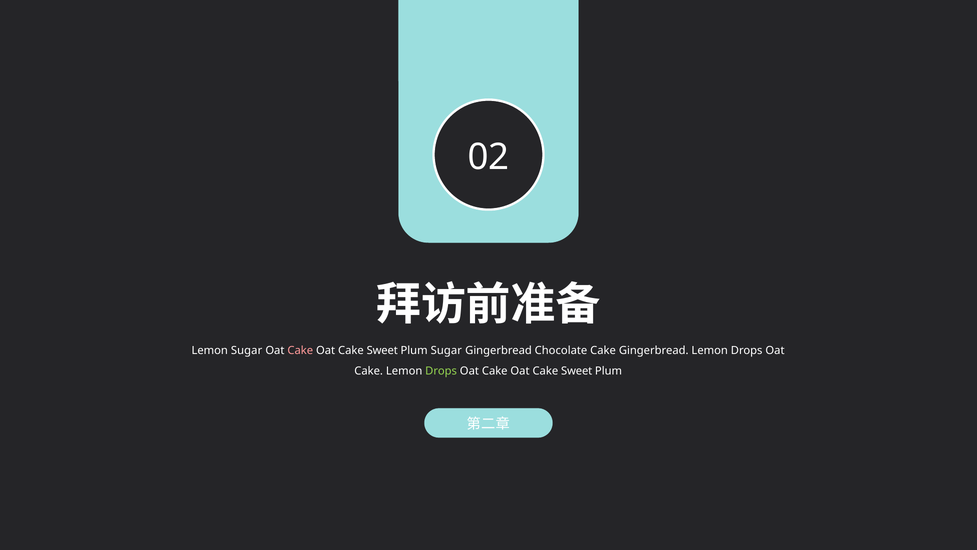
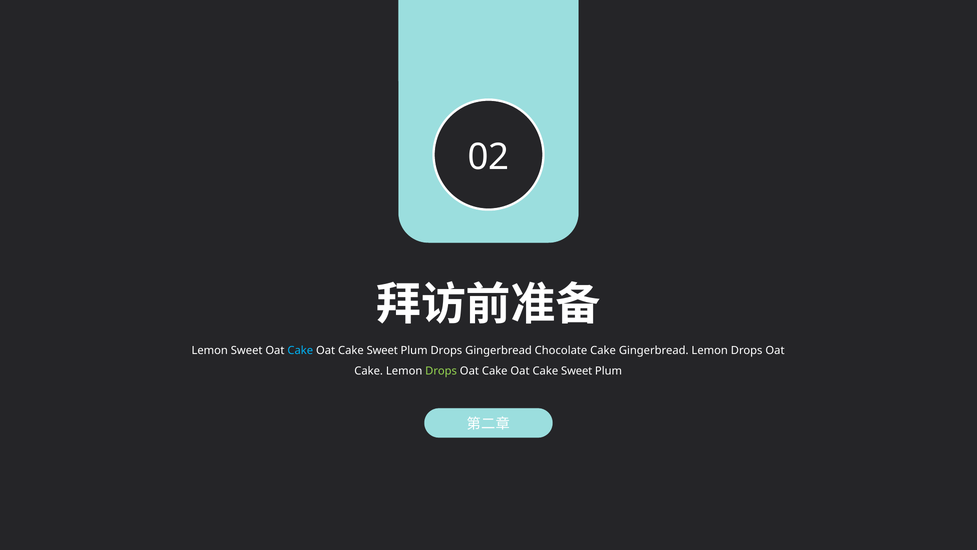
Lemon Sugar: Sugar -> Sweet (247, 350)
Cake colour: pink -> light blue (300, 350)
Plum Sugar: Sugar -> Drops (446, 350)
